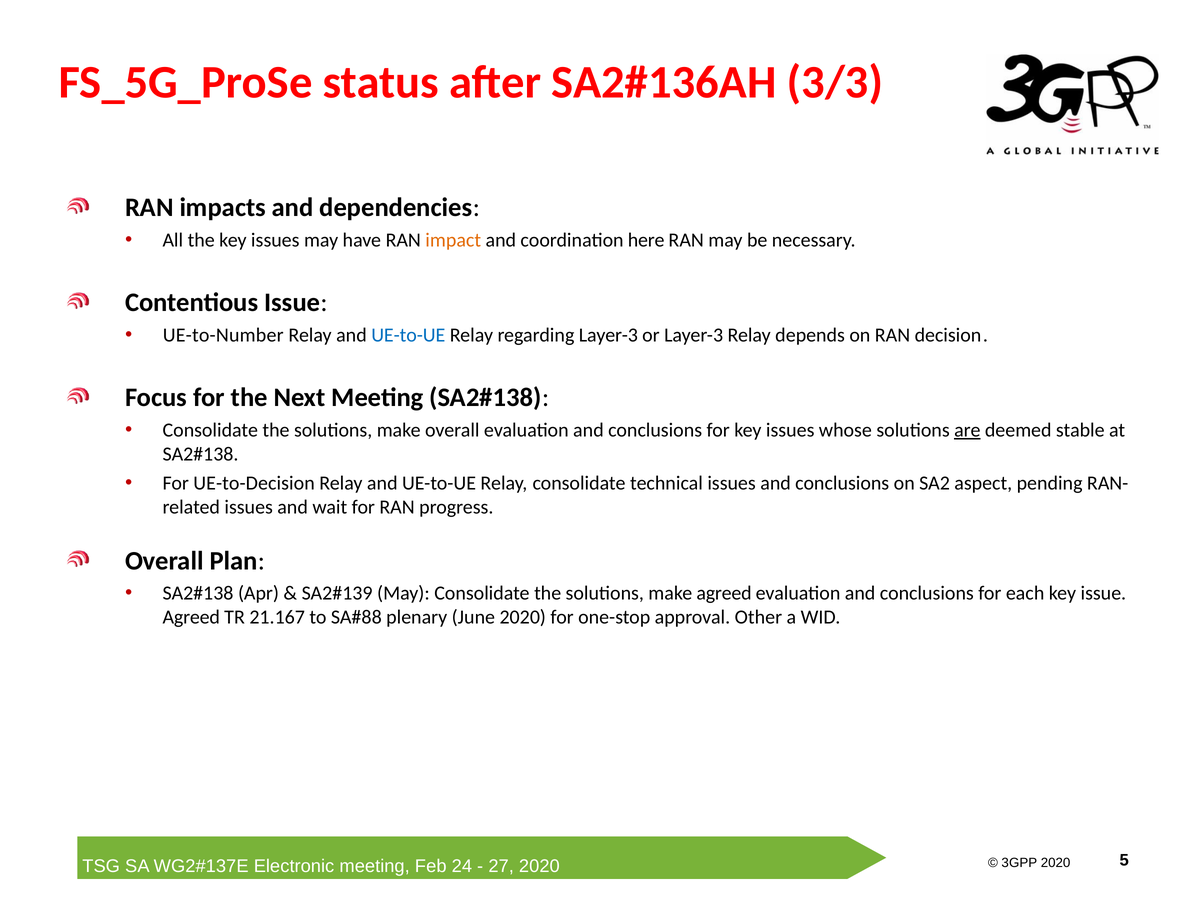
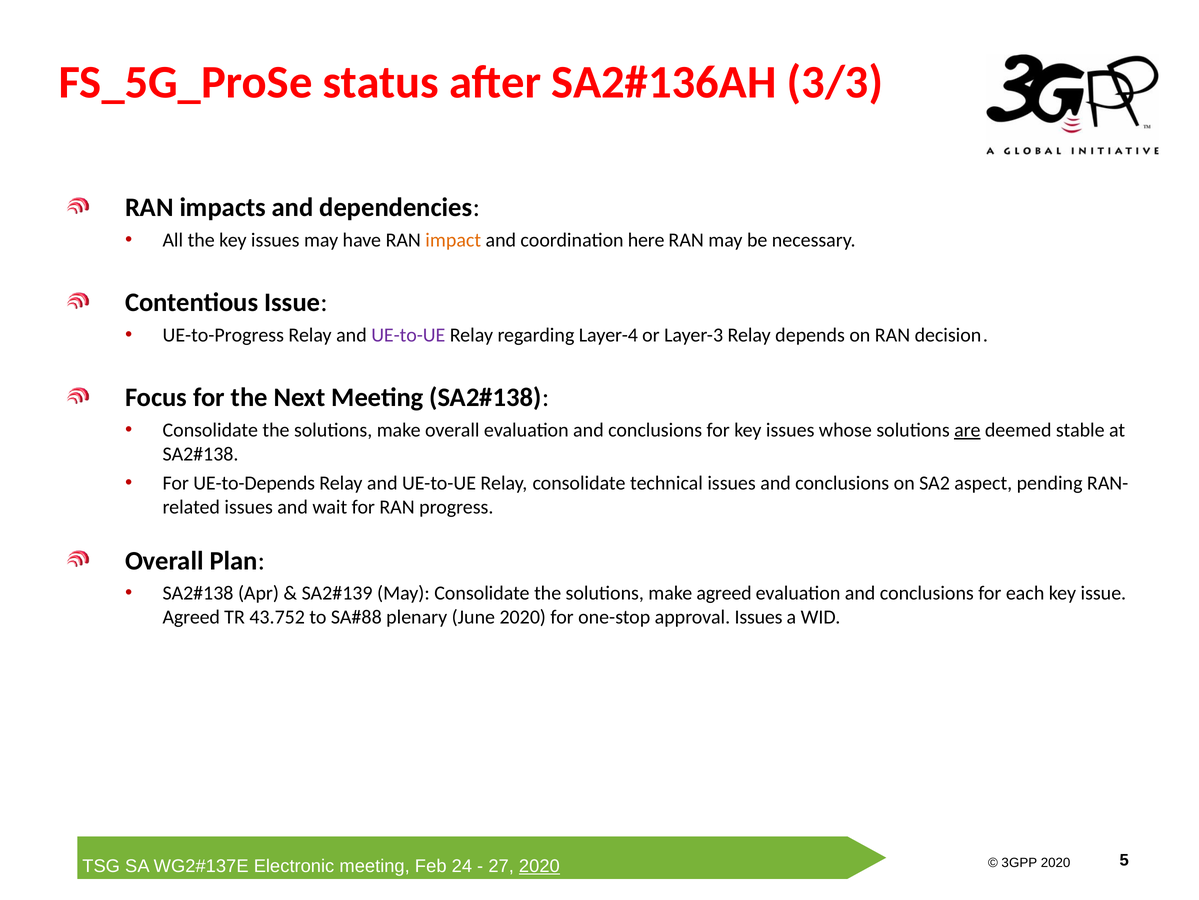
UE-to-Number: UE-to-Number -> UE-to-Progress (223, 335)
UE-to-UE colour: blue -> purple (408, 335)
regarding Layer-3: Layer-3 -> Layer-4 (608, 335)
UE-to-Decision: UE-to-Decision -> UE-to-Depends (254, 483)
21.167: 21.167 -> 43.752 (277, 617)
approval Other: Other -> Issues (759, 617)
2020 underline: none -> present (539, 866)
